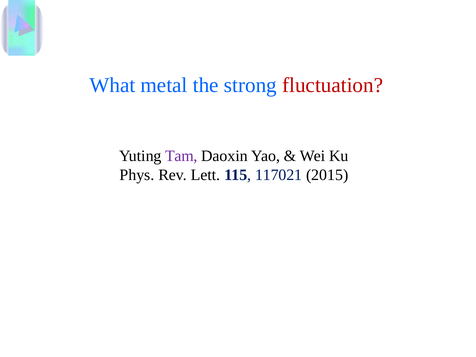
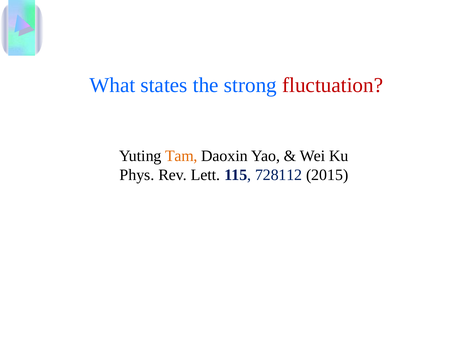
metal: metal -> states (164, 85)
Tam colour: purple -> orange (181, 156)
117021: 117021 -> 728112 (279, 175)
